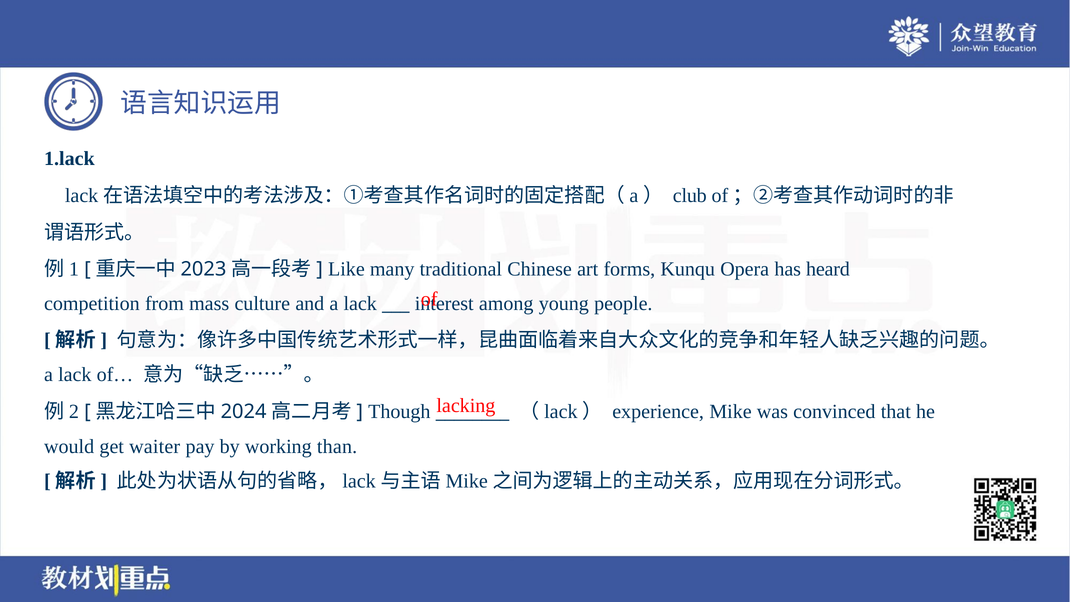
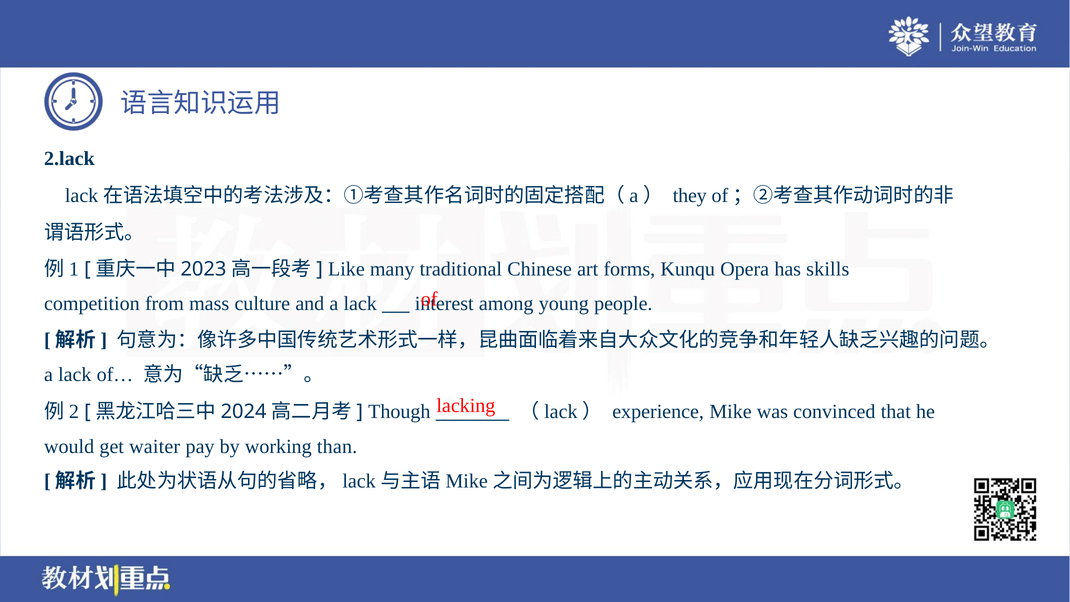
1.lack: 1.lack -> 2.lack (69, 159)
club: club -> they (690, 196)
heard: heard -> skills (828, 269)
